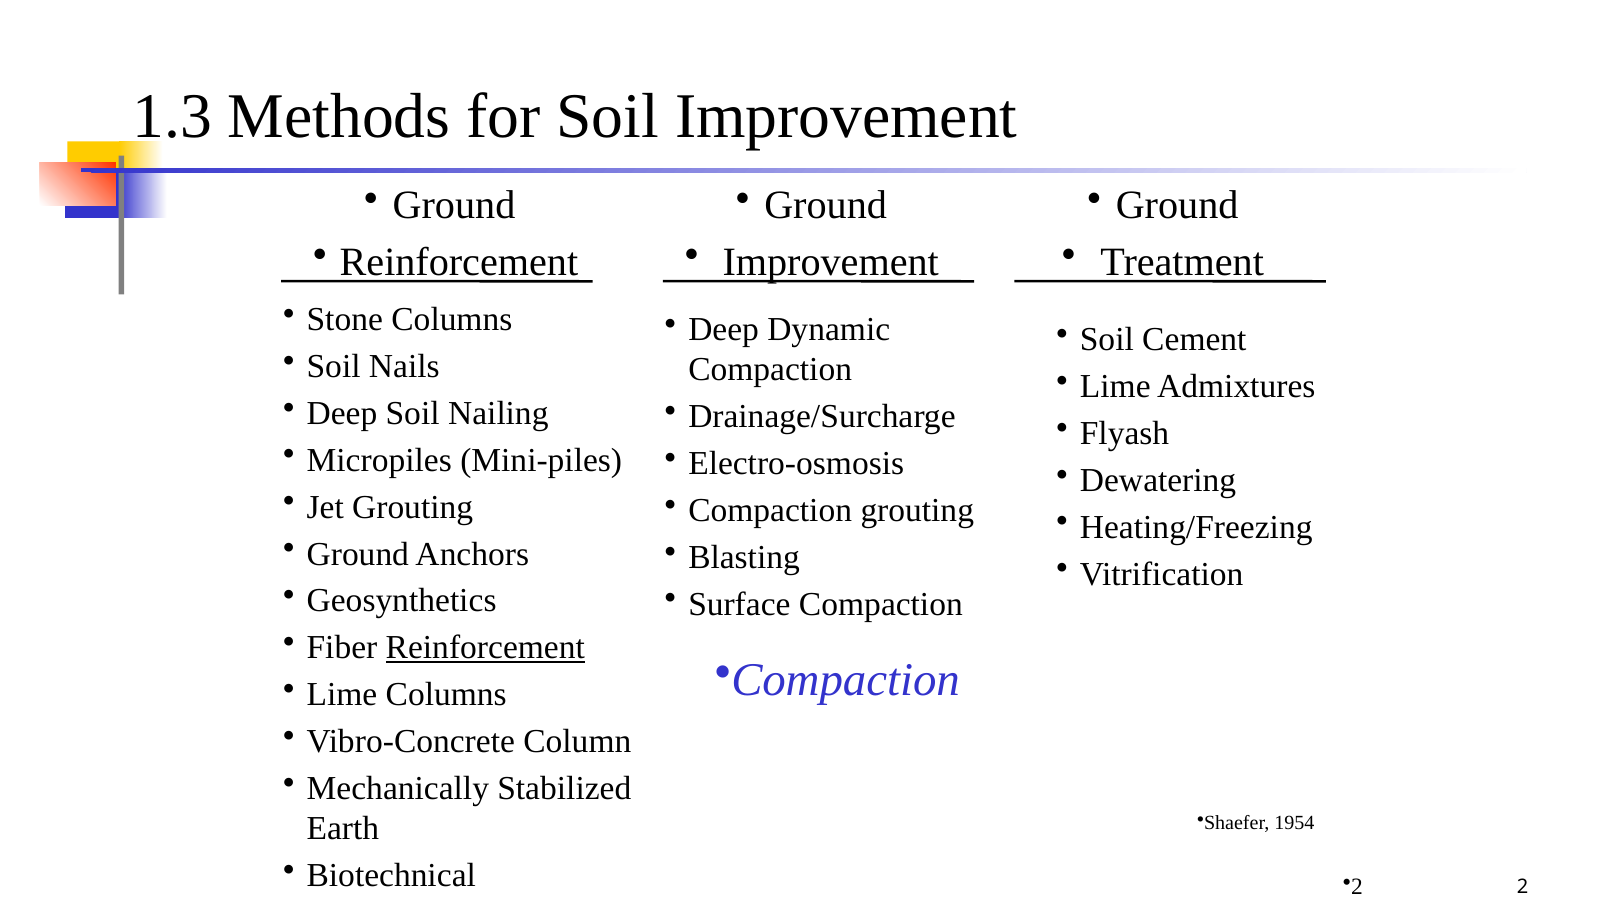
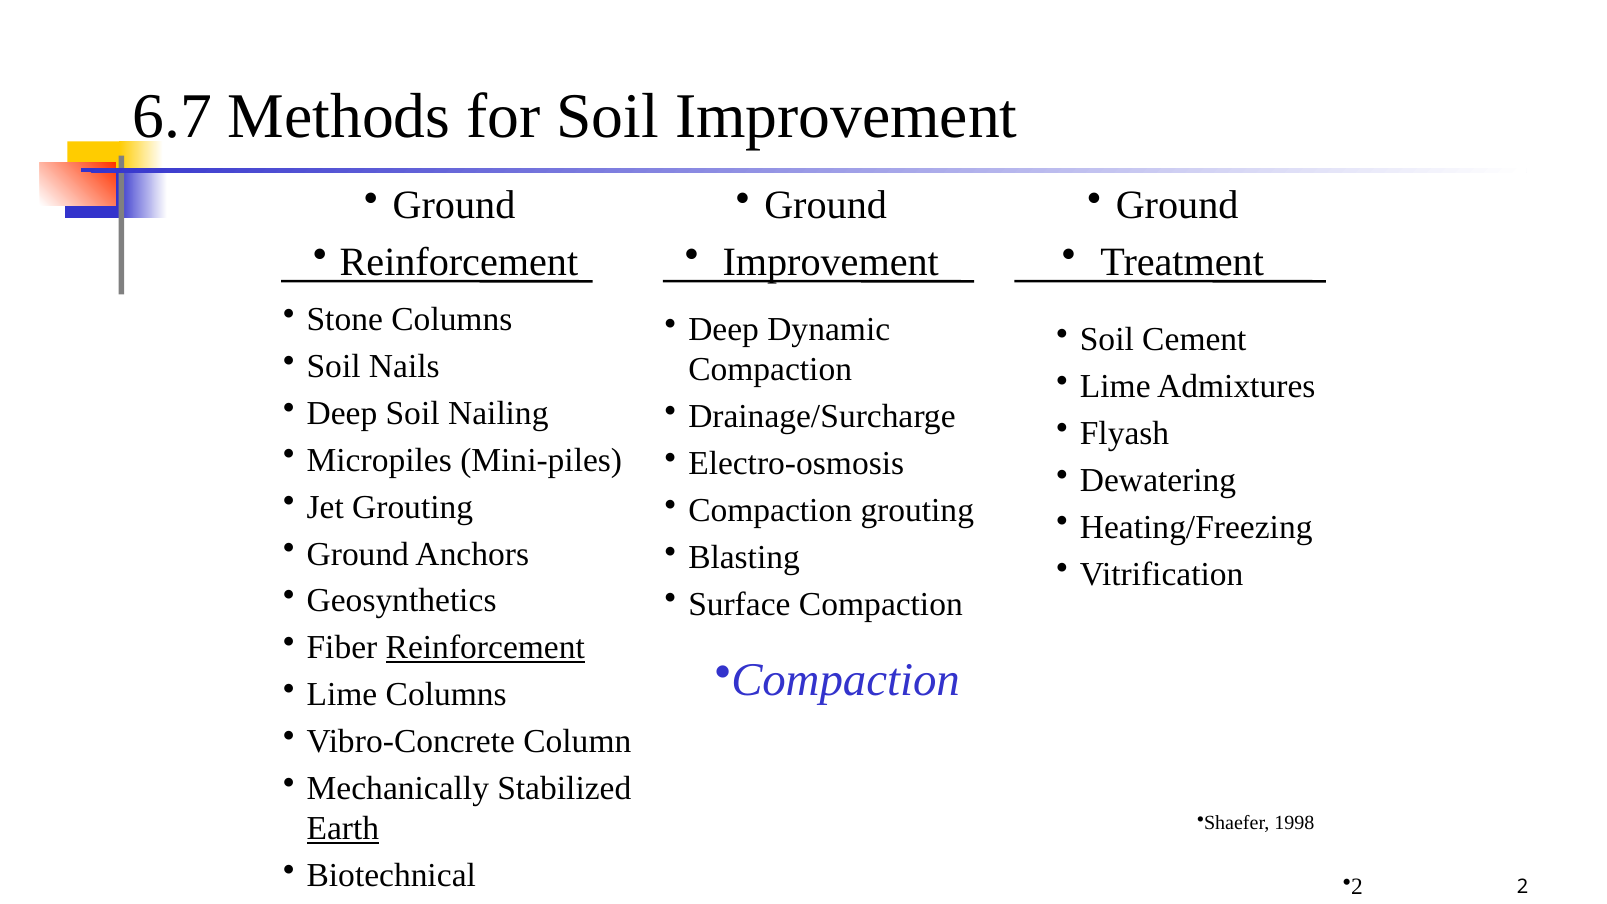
1.3: 1.3 -> 6.7 (172, 116)
1954: 1954 -> 1998 (1294, 823)
Earth underline: none -> present (343, 829)
